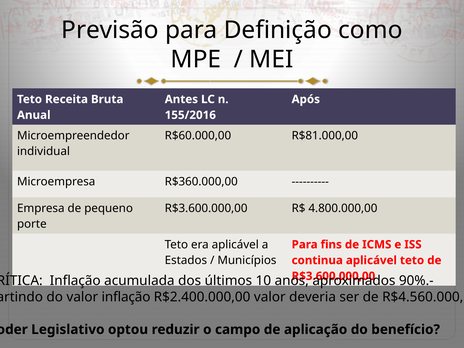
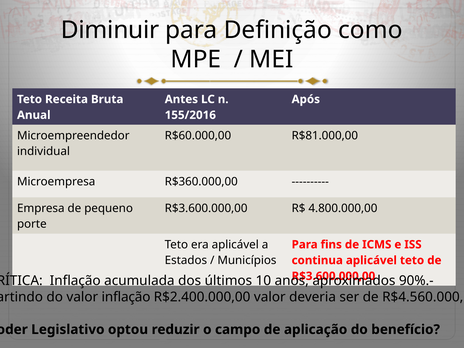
Previsão: Previsão -> Diminuir (110, 30)
